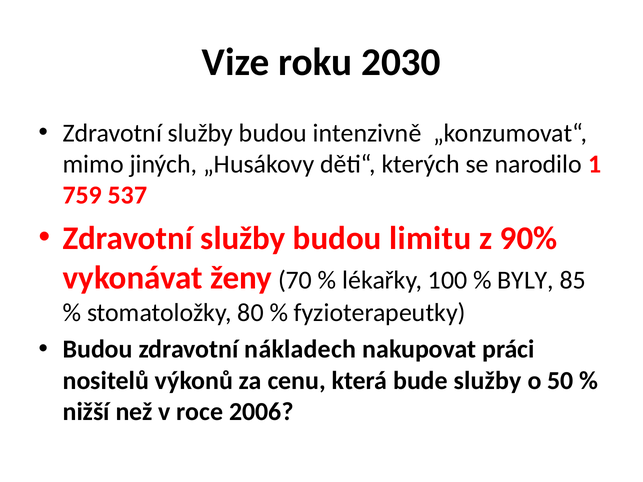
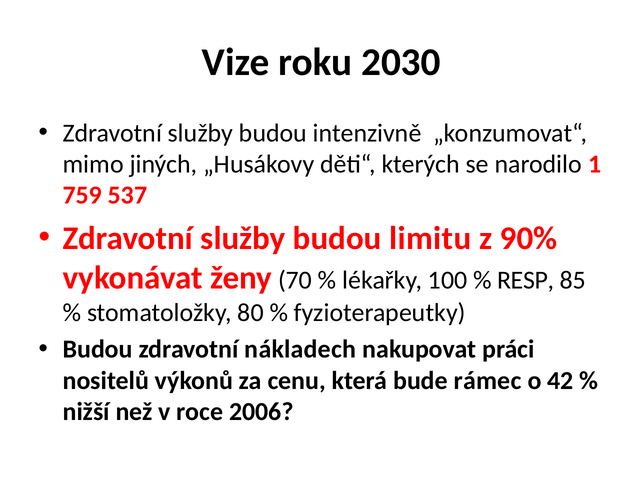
BYLY: BYLY -> RESP (526, 280)
bude služby: služby -> rámec (488, 381)
50: 50 -> 42 (560, 381)
